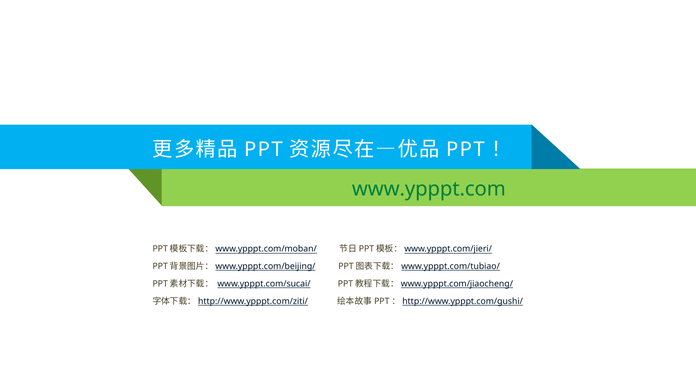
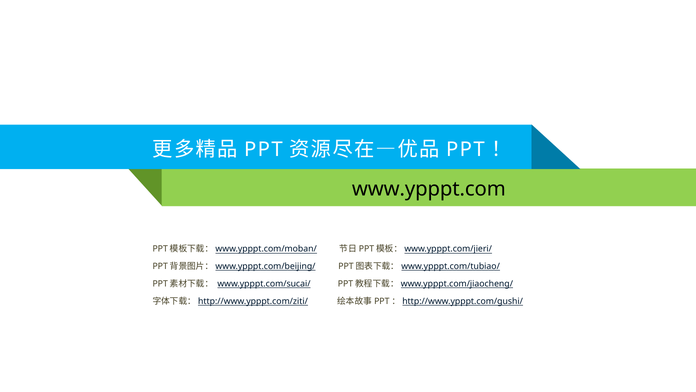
www.ypppt.com colour: green -> black (429, 189)
